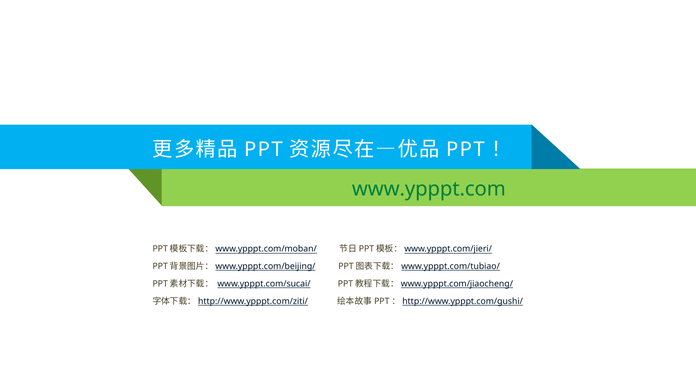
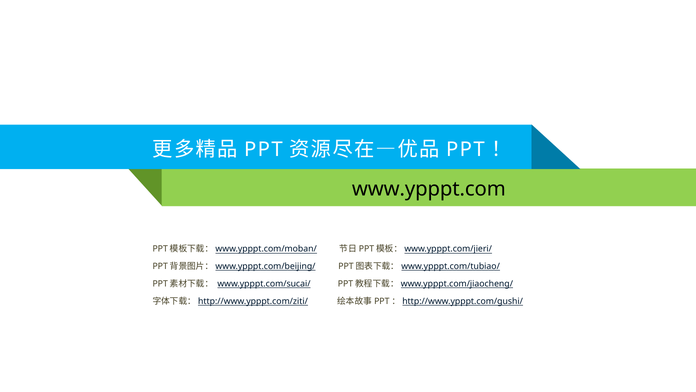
www.ypppt.com colour: green -> black (429, 189)
